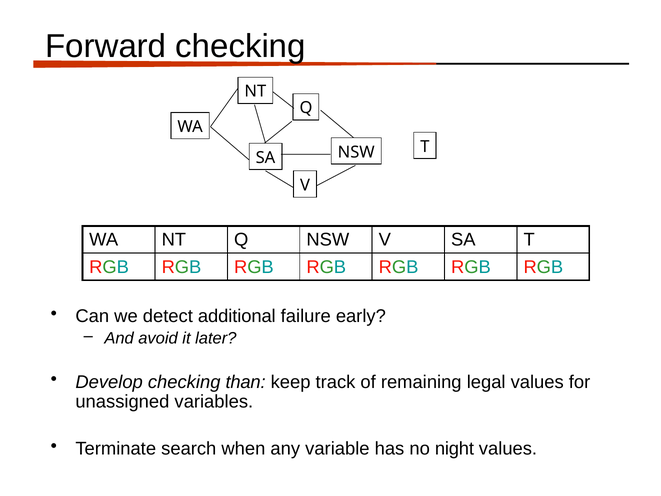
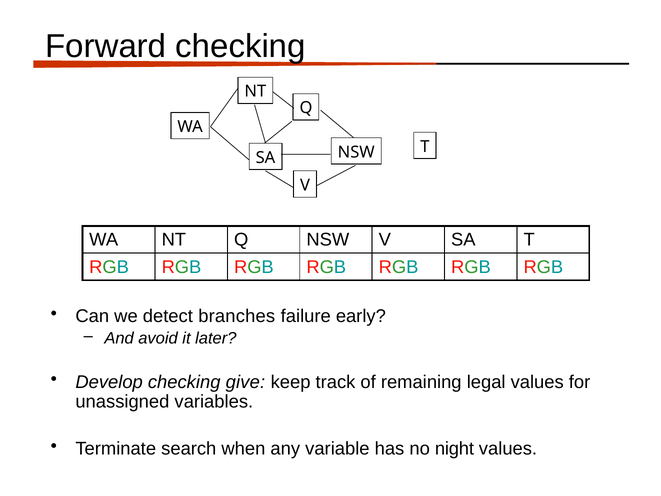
additional: additional -> branches (237, 316)
than: than -> give (245, 382)
